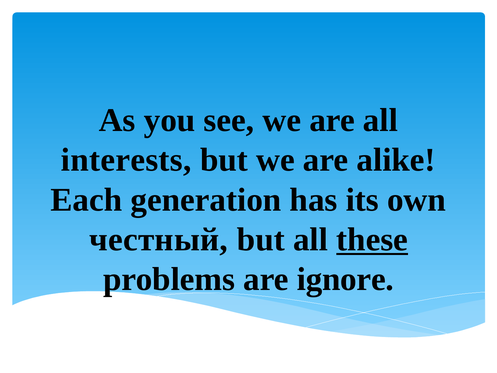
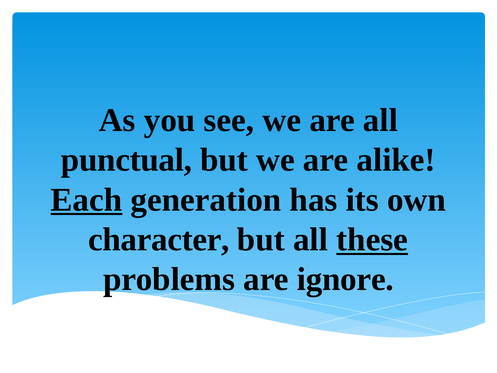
interests: interests -> punctual (126, 160)
Each underline: none -> present (86, 200)
честный: честный -> character (159, 239)
